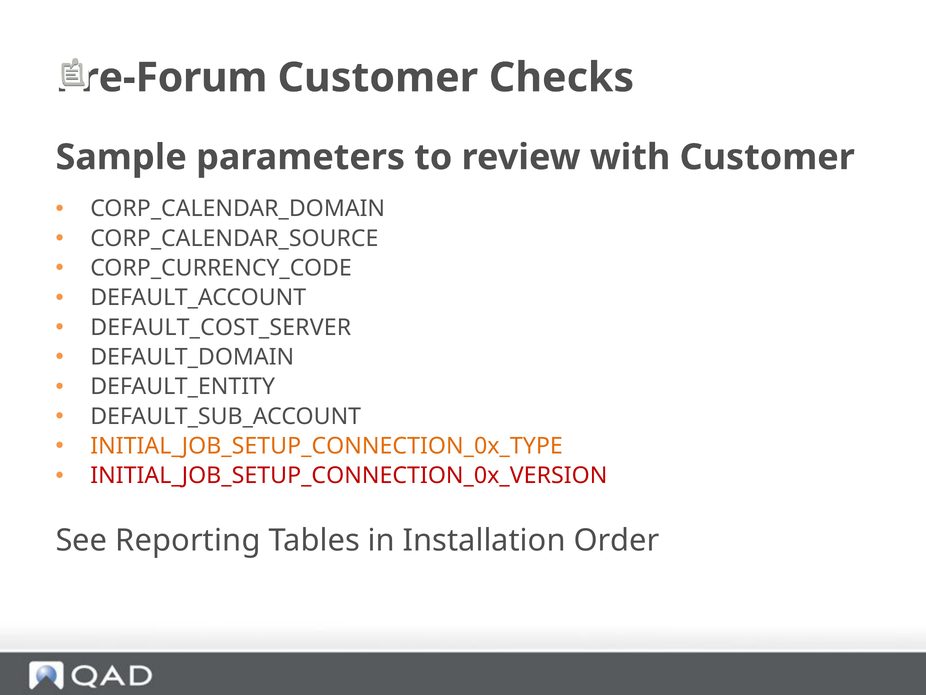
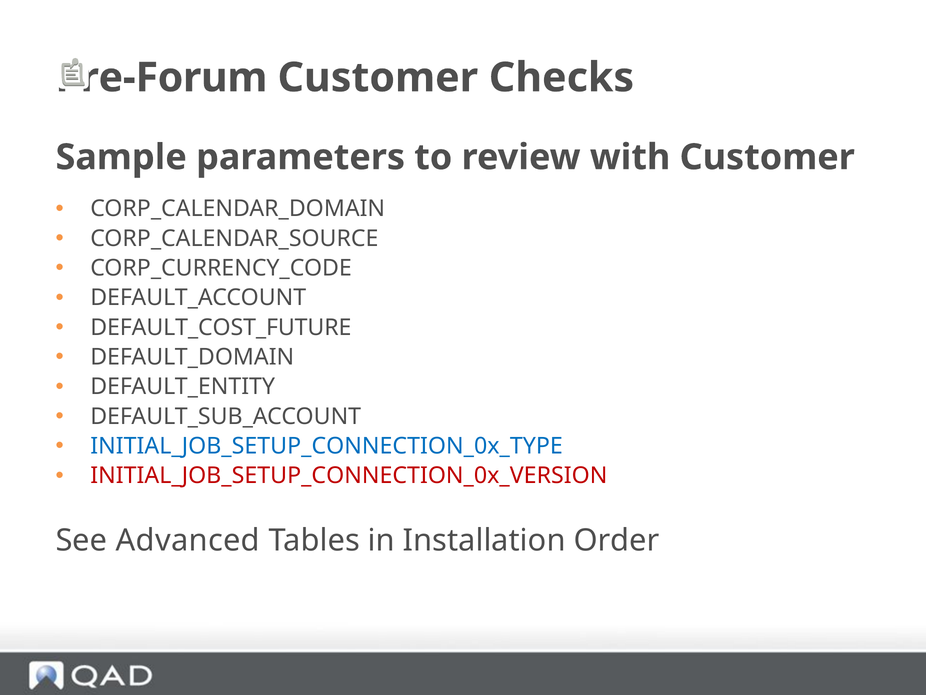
DEFAULT_COST_SERVER: DEFAULT_COST_SERVER -> DEFAULT_COST_FUTURE (221, 327)
INITIAL_JOB_SETUP_CONNECTION_0x_TYPE colour: orange -> blue (327, 446)
Reporting: Reporting -> Advanced (188, 540)
